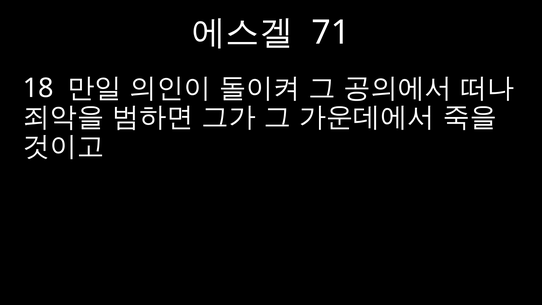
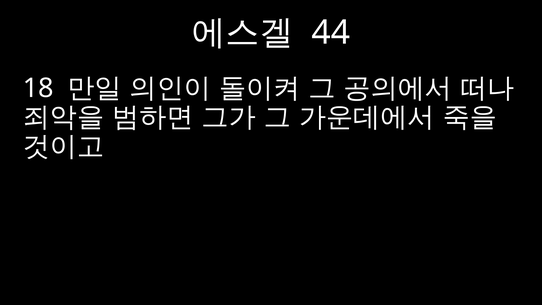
71: 71 -> 44 (331, 33)
